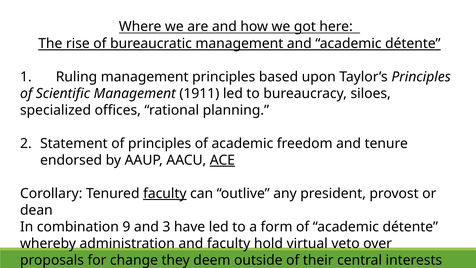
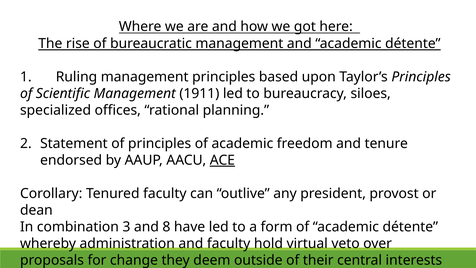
faculty underline: present -> none (165, 193)
9: 9 -> 3 (126, 227)
3: 3 -> 8 (166, 227)
